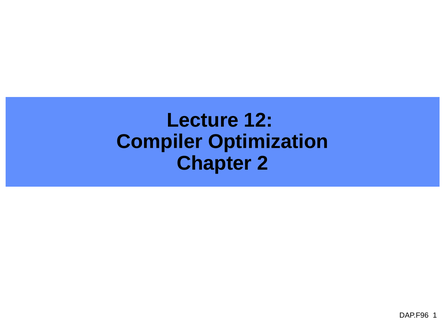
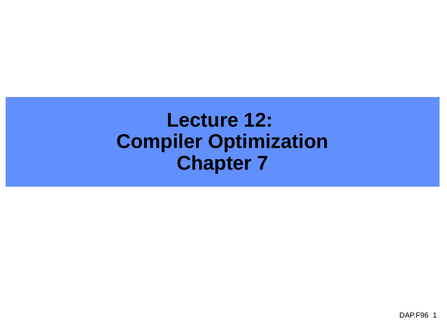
2: 2 -> 7 (263, 163)
